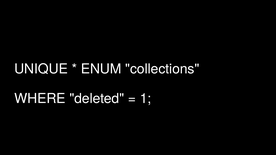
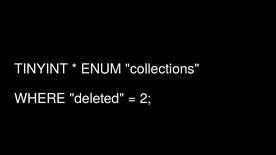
UNIQUE: UNIQUE -> TINYINT (41, 69)
1: 1 -> 2 (146, 99)
